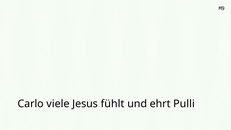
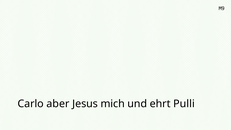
viele: viele -> aber (58, 104)
fühlt: fühlt -> mich (113, 104)
